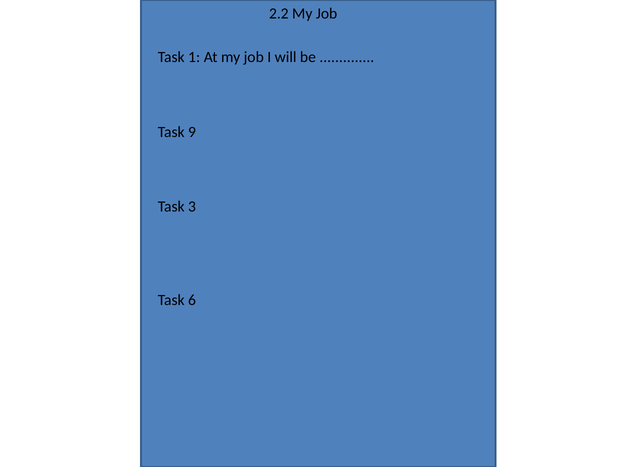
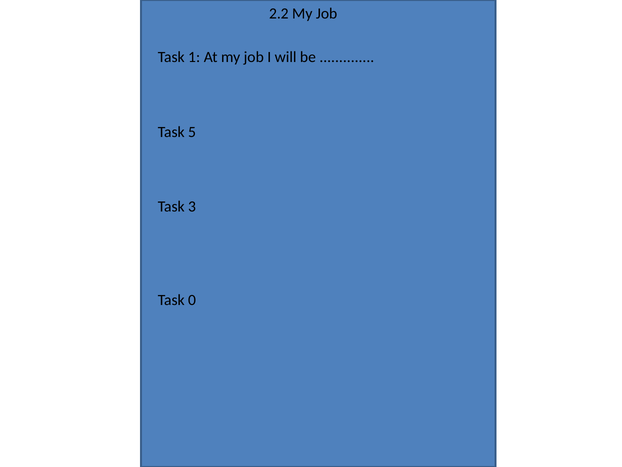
9: 9 -> 5 (192, 132)
6: 6 -> 0 (192, 300)
